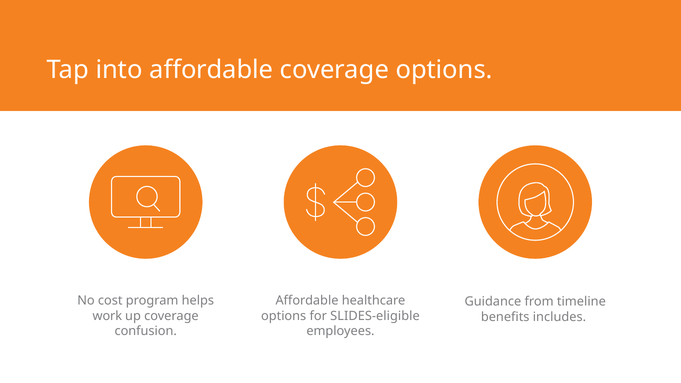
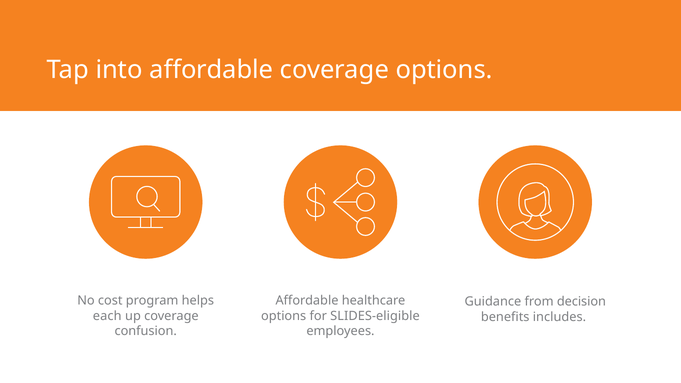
timeline: timeline -> decision (581, 302)
work: work -> each (107, 316)
